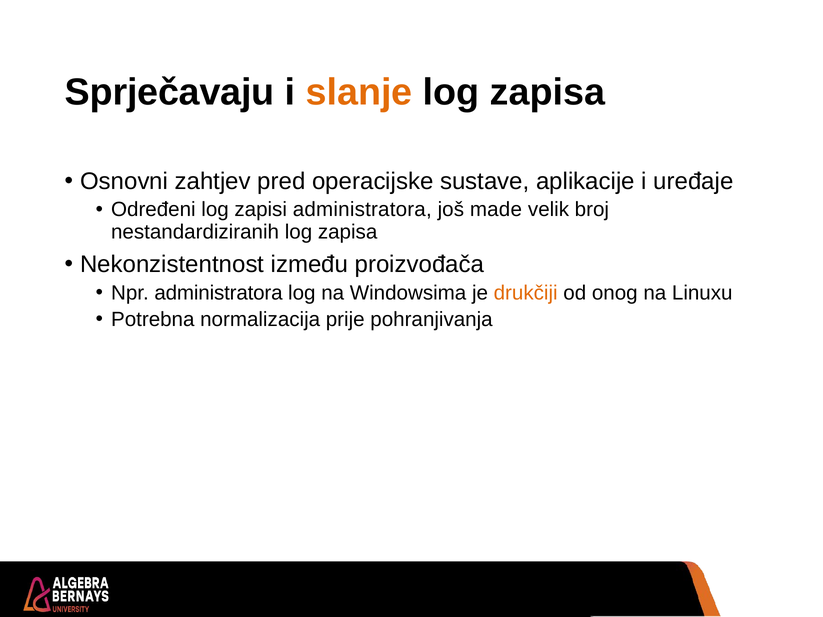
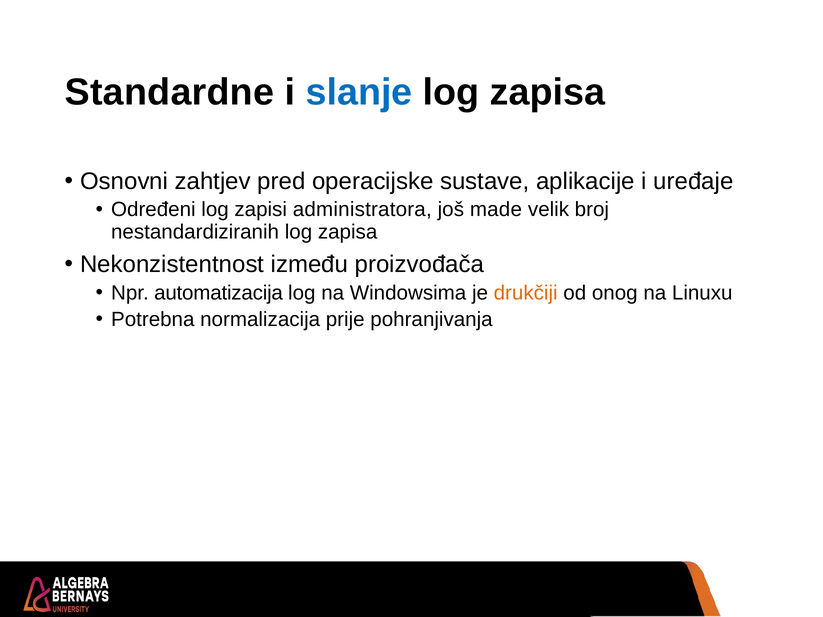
Sprječavaju: Sprječavaju -> Standardne (169, 92)
slanje colour: orange -> blue (359, 92)
Npr administratora: administratora -> automatizacija (219, 293)
